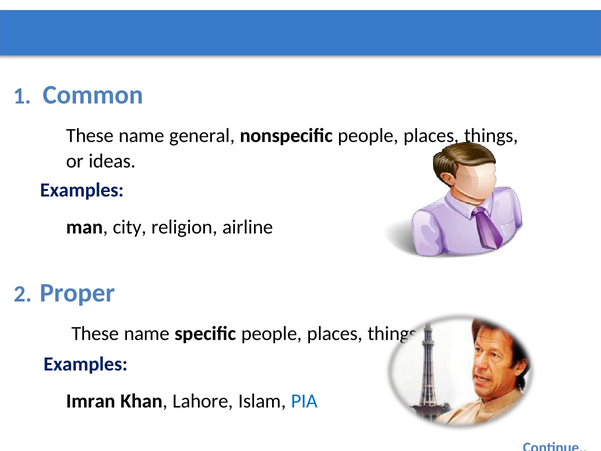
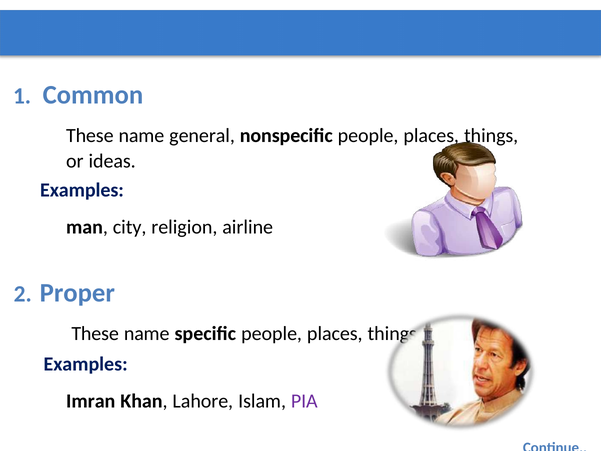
PIA colour: blue -> purple (304, 401)
